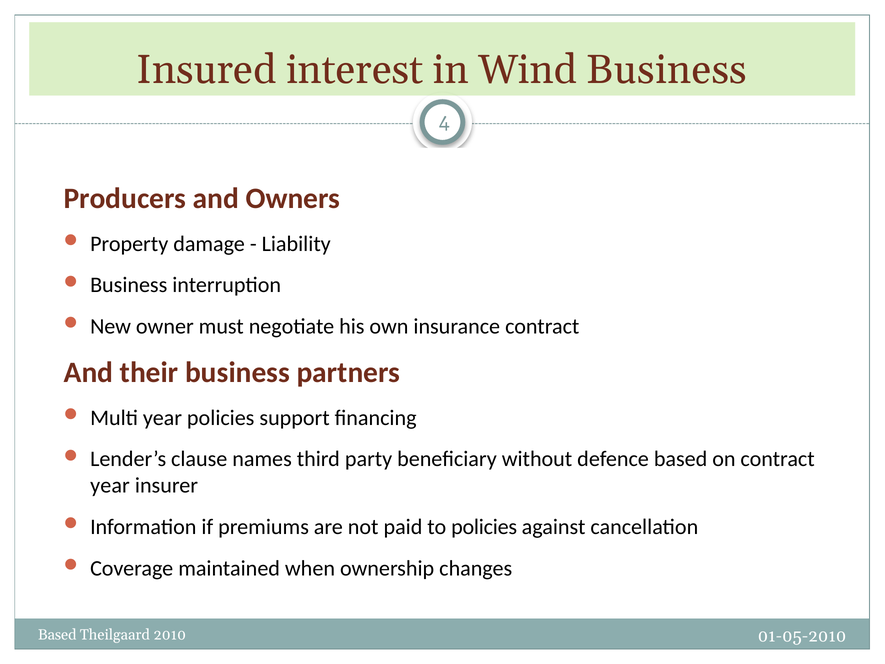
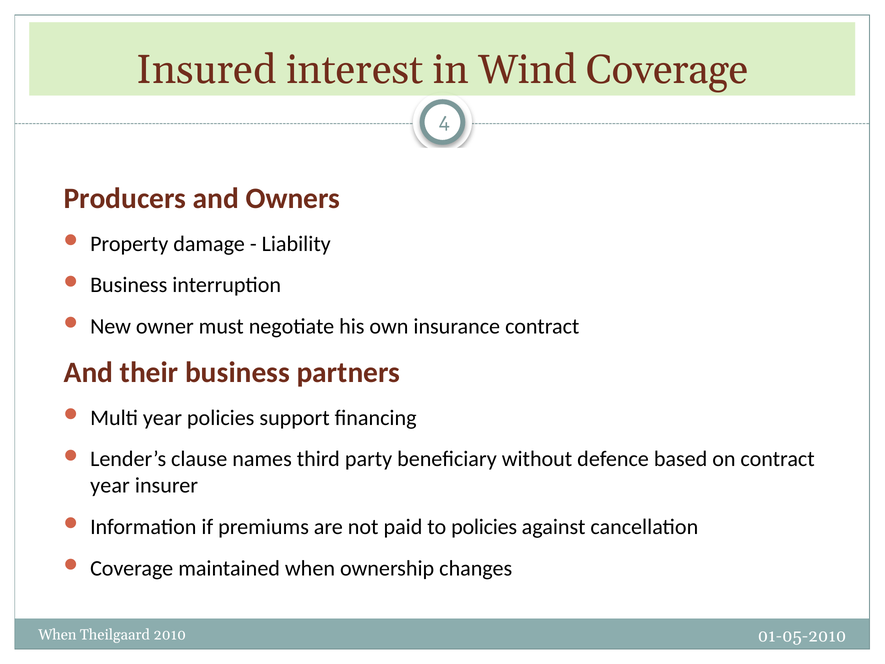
Wind Business: Business -> Coverage (667, 70)
Based: Based -> When (57, 635)
